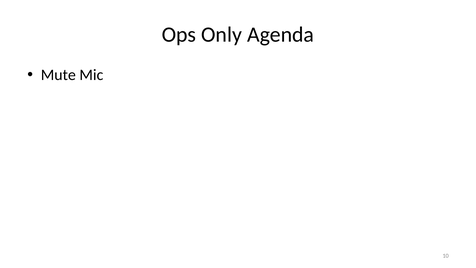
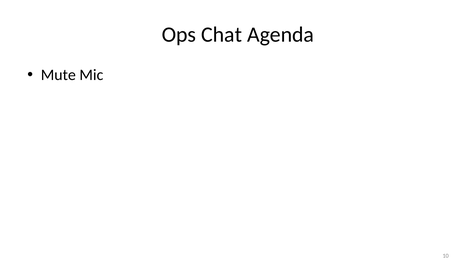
Only: Only -> Chat (222, 35)
